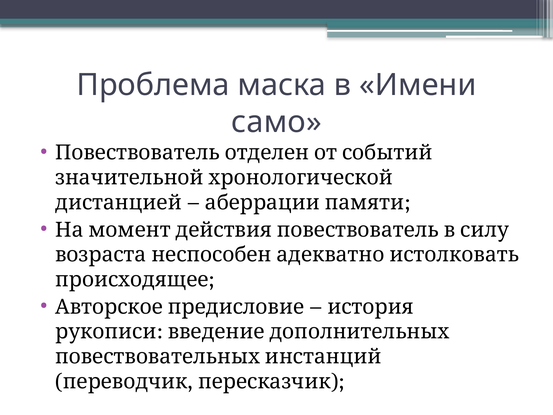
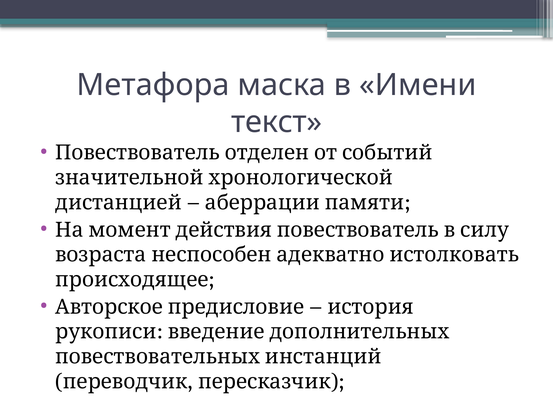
Проблема: Проблема -> Метафора (153, 85)
само: само -> текст (277, 122)
